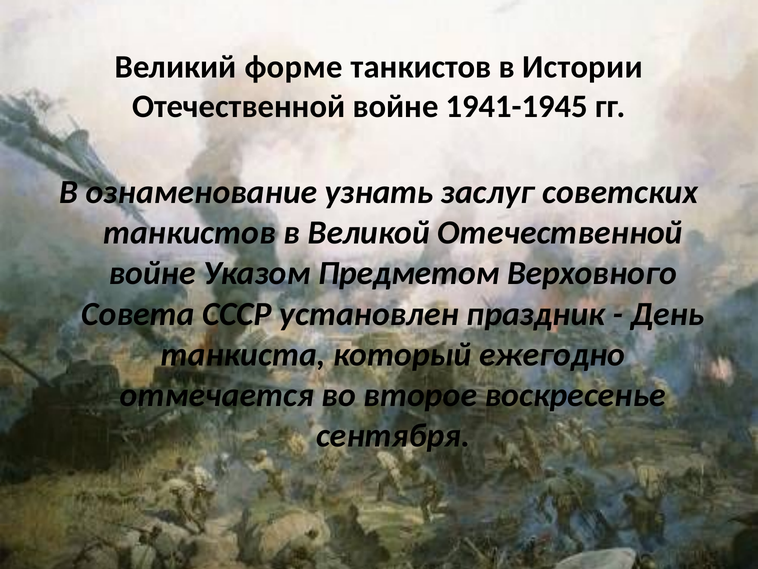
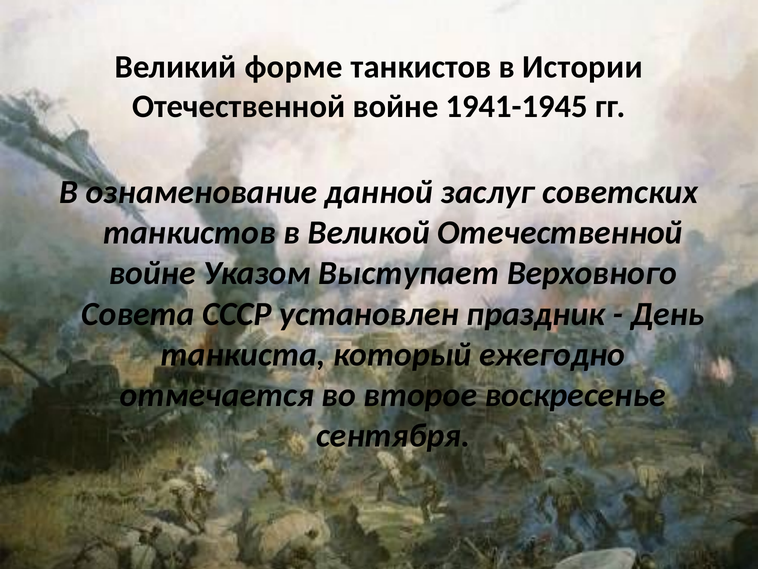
узнать: узнать -> данной (379, 192)
Предметом: Предметом -> Выступает (409, 273)
